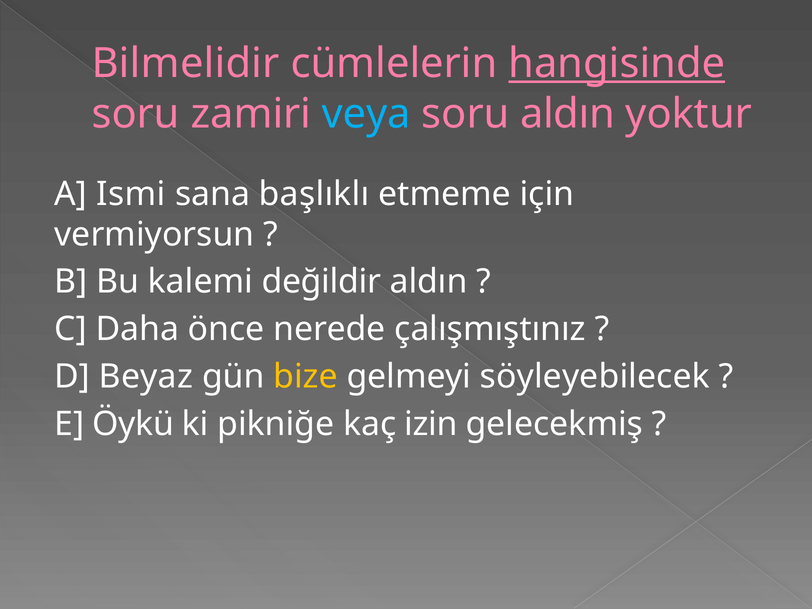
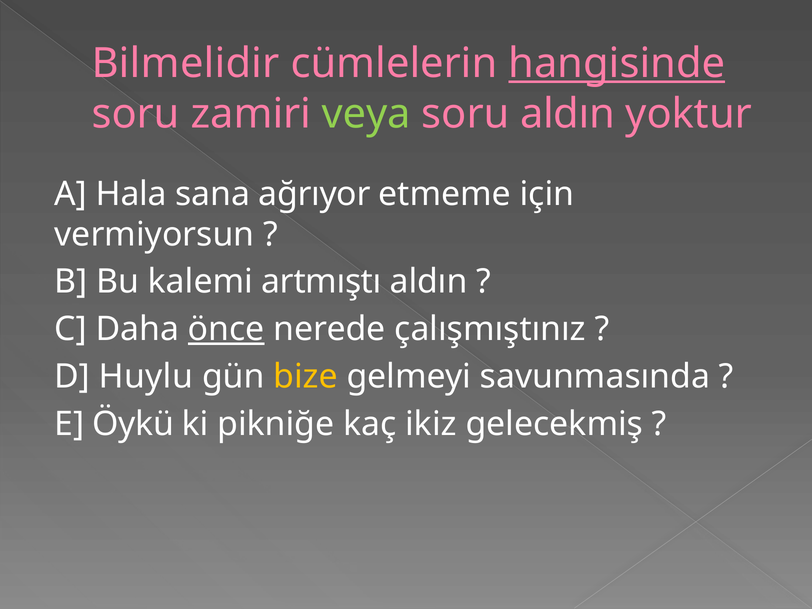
veya colour: light blue -> light green (366, 114)
Ismi: Ismi -> Hala (131, 194)
başlıklı: başlıklı -> ağrıyor (314, 194)
değildir: değildir -> artmıştı (321, 282)
önce underline: none -> present (226, 329)
Beyaz: Beyaz -> Huylu (146, 377)
söyleyebilecek: söyleyebilecek -> savunmasında (595, 377)
izin: izin -> ikiz (431, 424)
